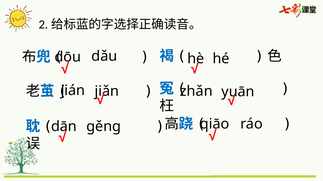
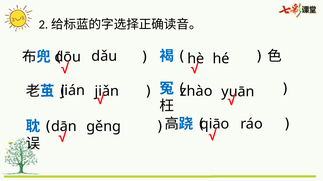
zhǎn: zhǎn -> zhào (196, 92)
